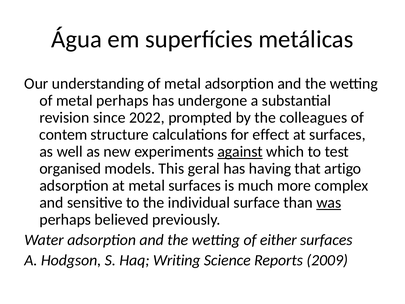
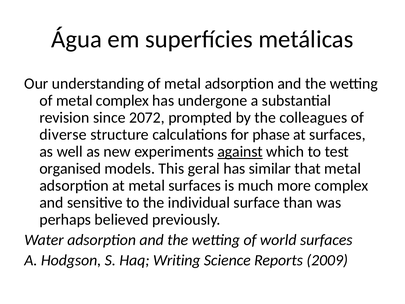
metal perhaps: perhaps -> complex (122, 100)
2022: 2022 -> 2072 (147, 117)
contem: contem -> diverse (63, 134)
effect: effect -> phase (271, 134)
having: having -> similar (270, 169)
that artigo: artigo -> metal (343, 169)
was underline: present -> none (329, 203)
either: either -> world (278, 240)
